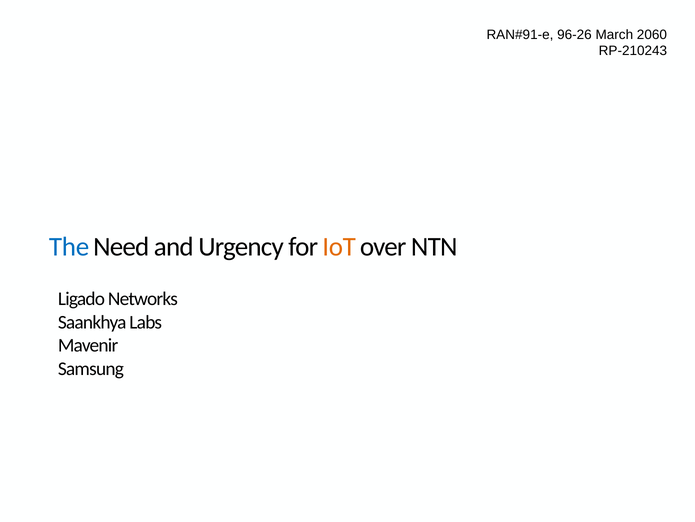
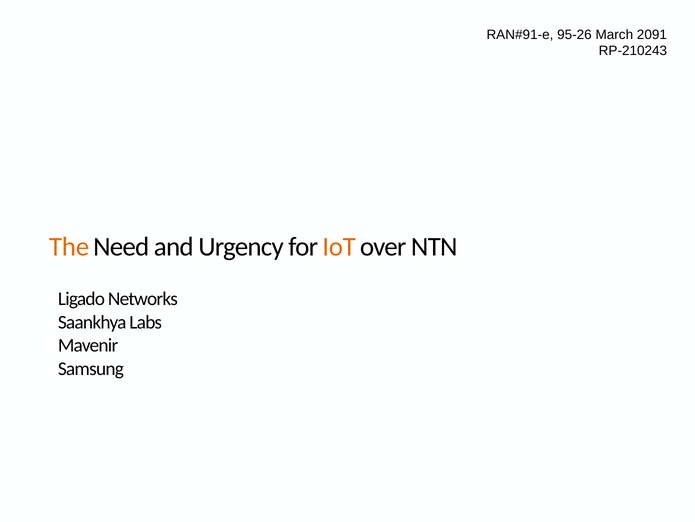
96-26: 96-26 -> 95-26 (574, 35)
2060: 2060 -> 2091 (652, 35)
The colour: blue -> orange (69, 246)
